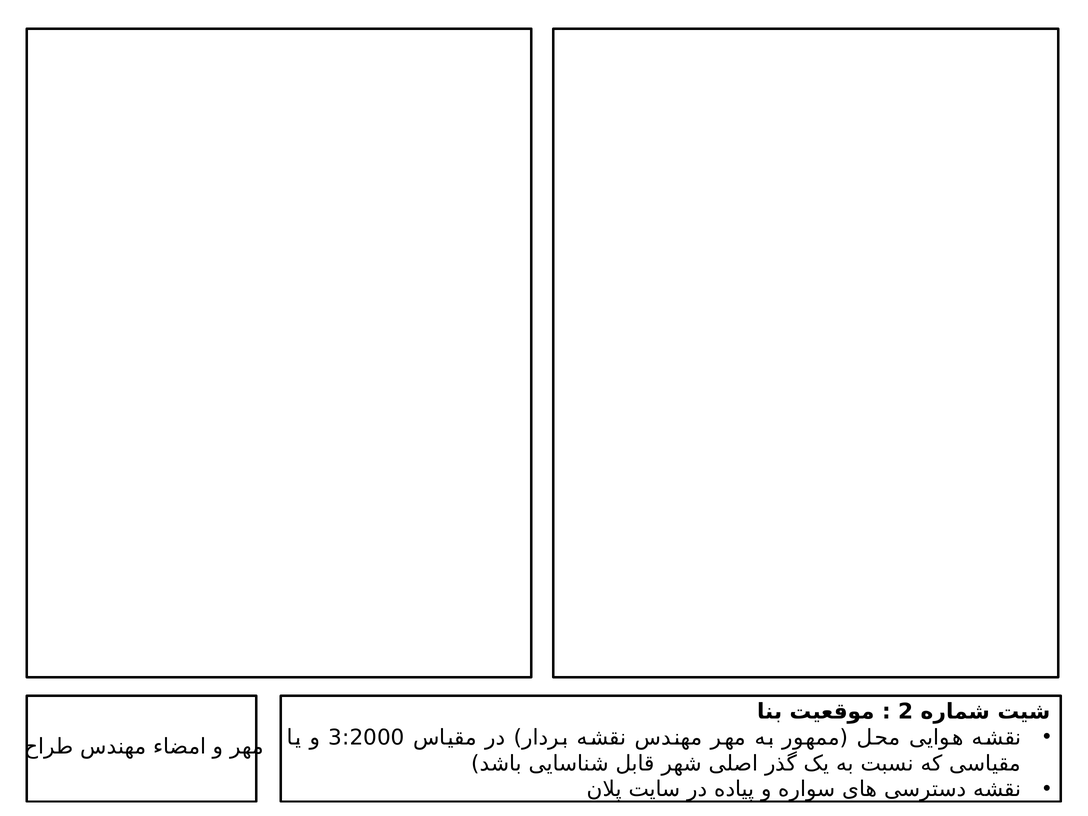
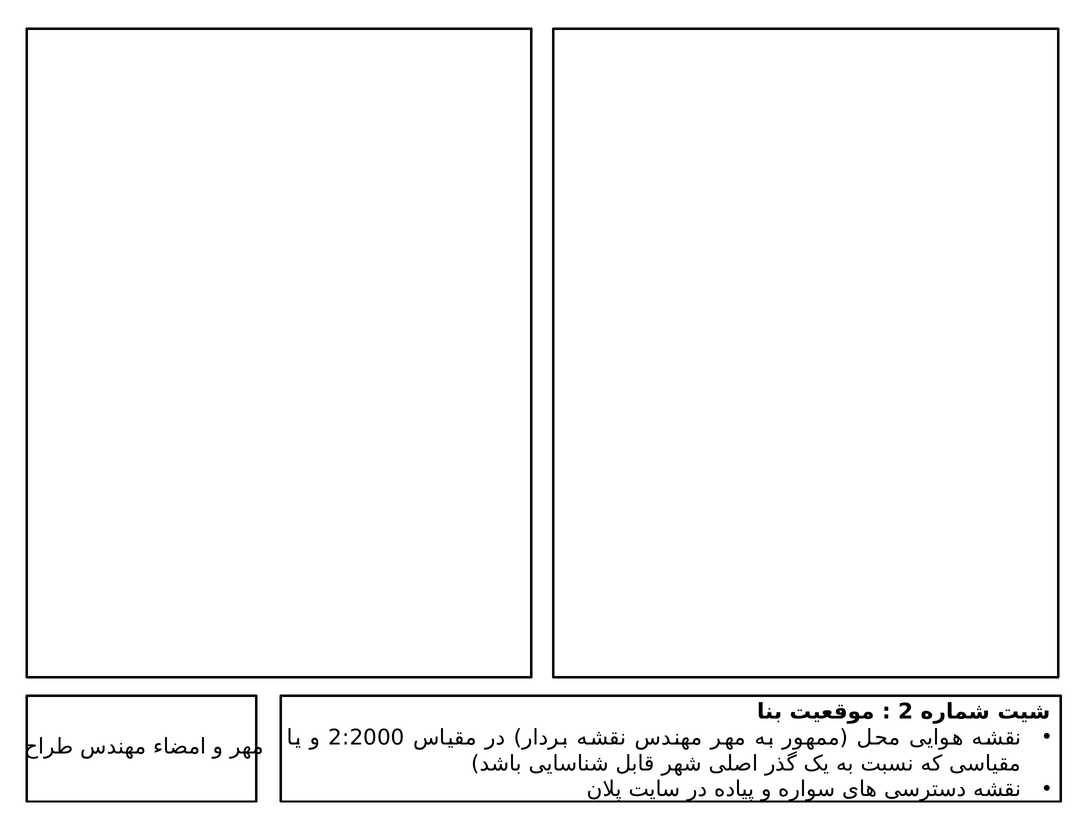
3:2000: 3:2000 -> 2:2000 (366, 737)
